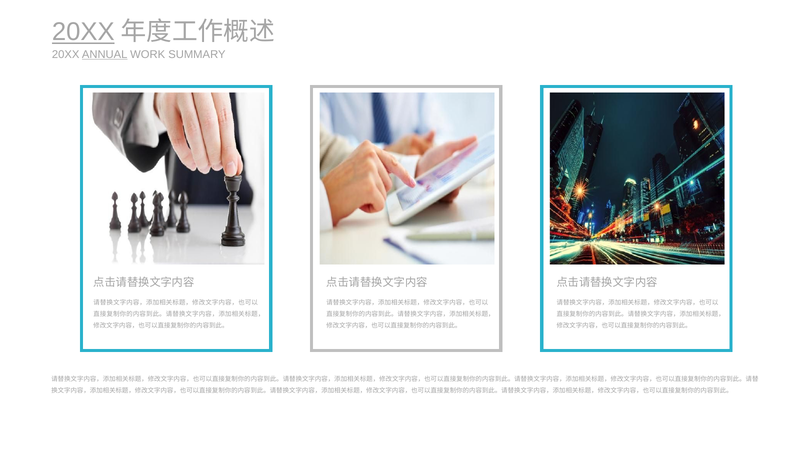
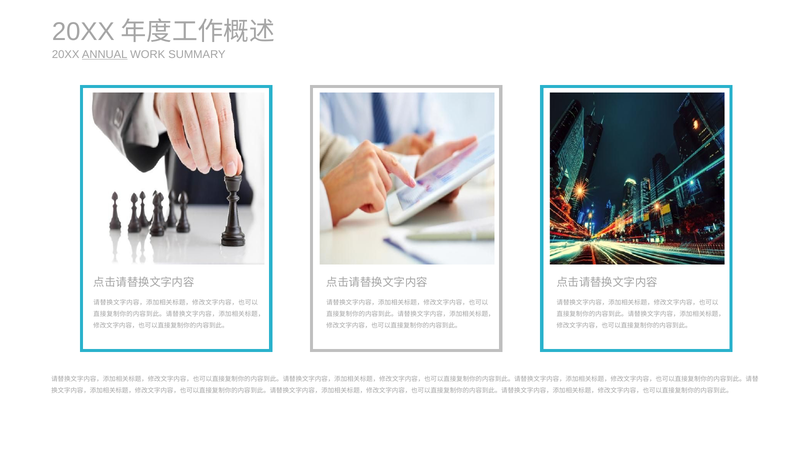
20XX underline: present -> none (83, 32)
